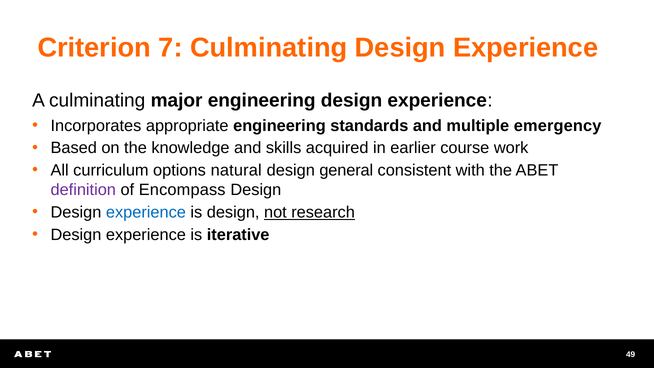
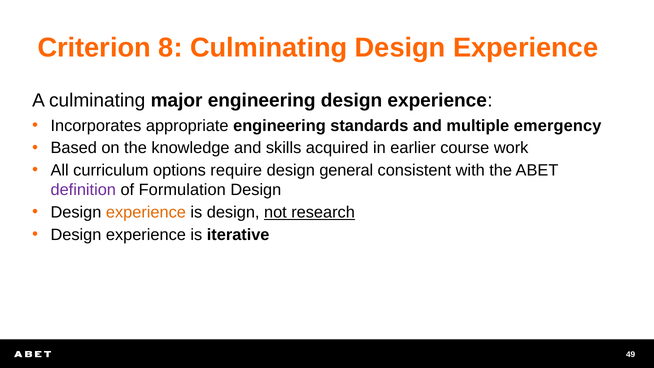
7: 7 -> 8 (171, 48)
natural: natural -> require (236, 170)
Encompass: Encompass -> Formulation (182, 190)
experience colour: blue -> orange (146, 212)
